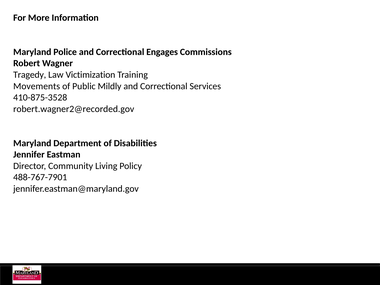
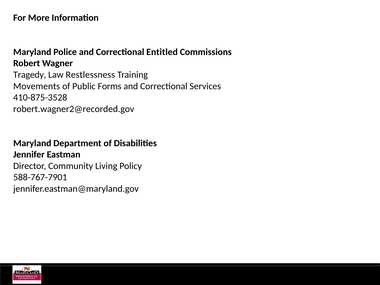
Engages: Engages -> Entitled (162, 52)
Victimization: Victimization -> Restlessness (90, 75)
Mildly: Mildly -> Forms (110, 86)
488-767-7901: 488-767-7901 -> 588-767-7901 (40, 177)
